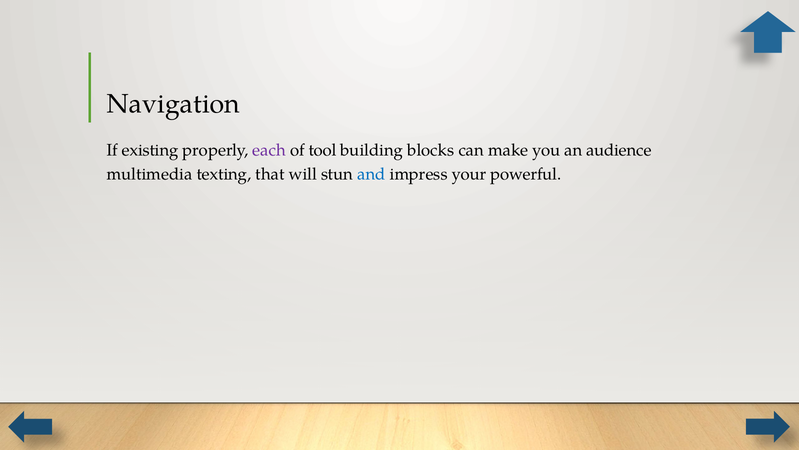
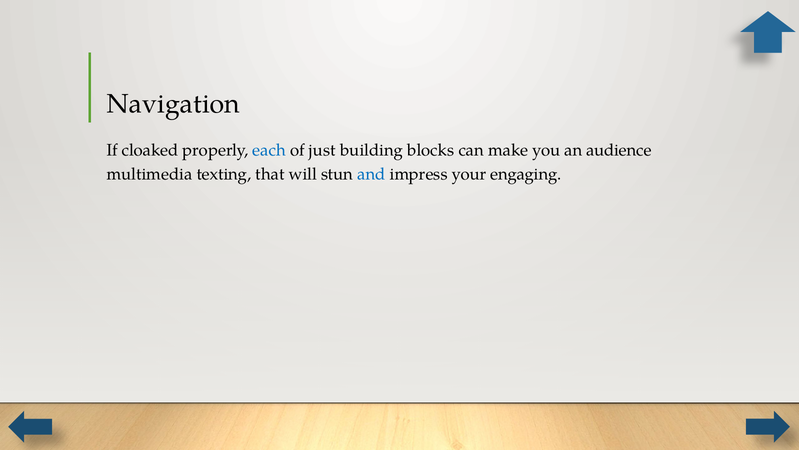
existing: existing -> cloaked (150, 150)
each colour: purple -> blue (269, 150)
tool: tool -> just (322, 150)
powerful: powerful -> engaging (526, 174)
